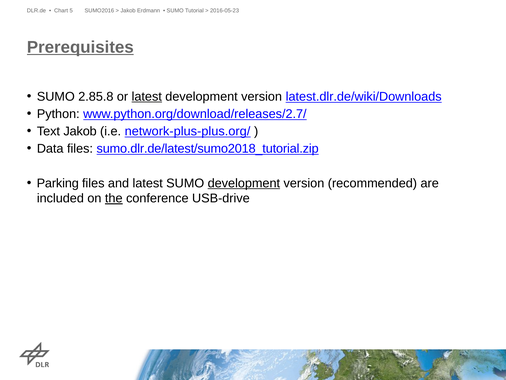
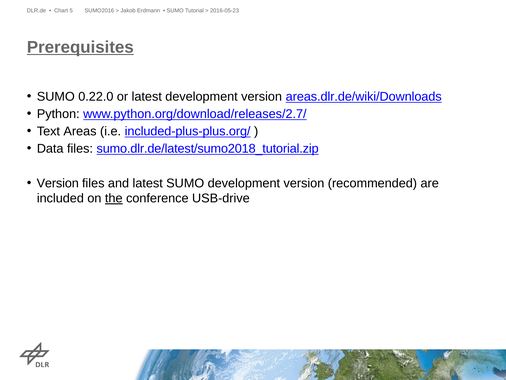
2.85.8: 2.85.8 -> 0.22.0 (96, 97)
latest underline: present -> none (147, 97)
latest.dlr.de/wiki/Downloads: latest.dlr.de/wiki/Downloads -> areas.dlr.de/wiki/Downloads (364, 97)
Text Jakob: Jakob -> Areas (80, 131)
network-plus-plus.org/: network-plus-plus.org/ -> included-plus-plus.org/ (188, 131)
Parking: Parking -> Version (58, 183)
development underline: present -> none (244, 183)
